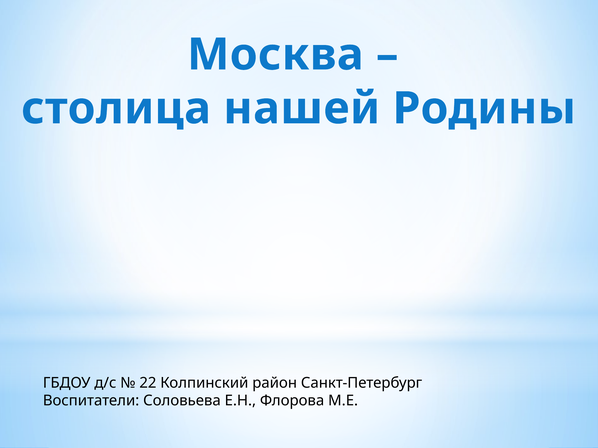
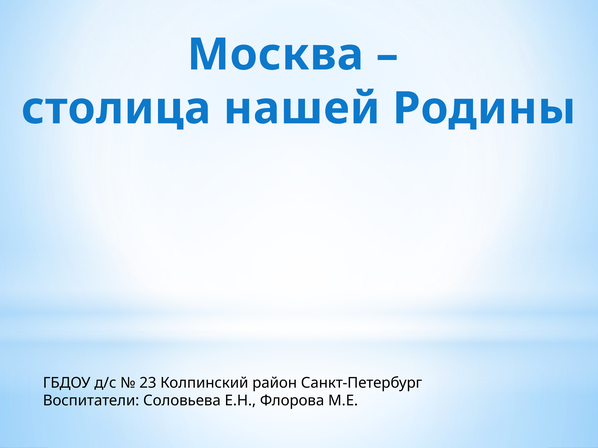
22: 22 -> 23 (148, 383)
